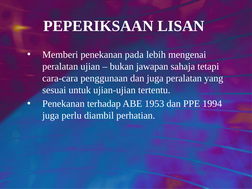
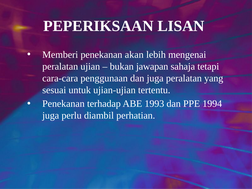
pada: pada -> akan (134, 55)
1953: 1953 -> 1993 (154, 104)
